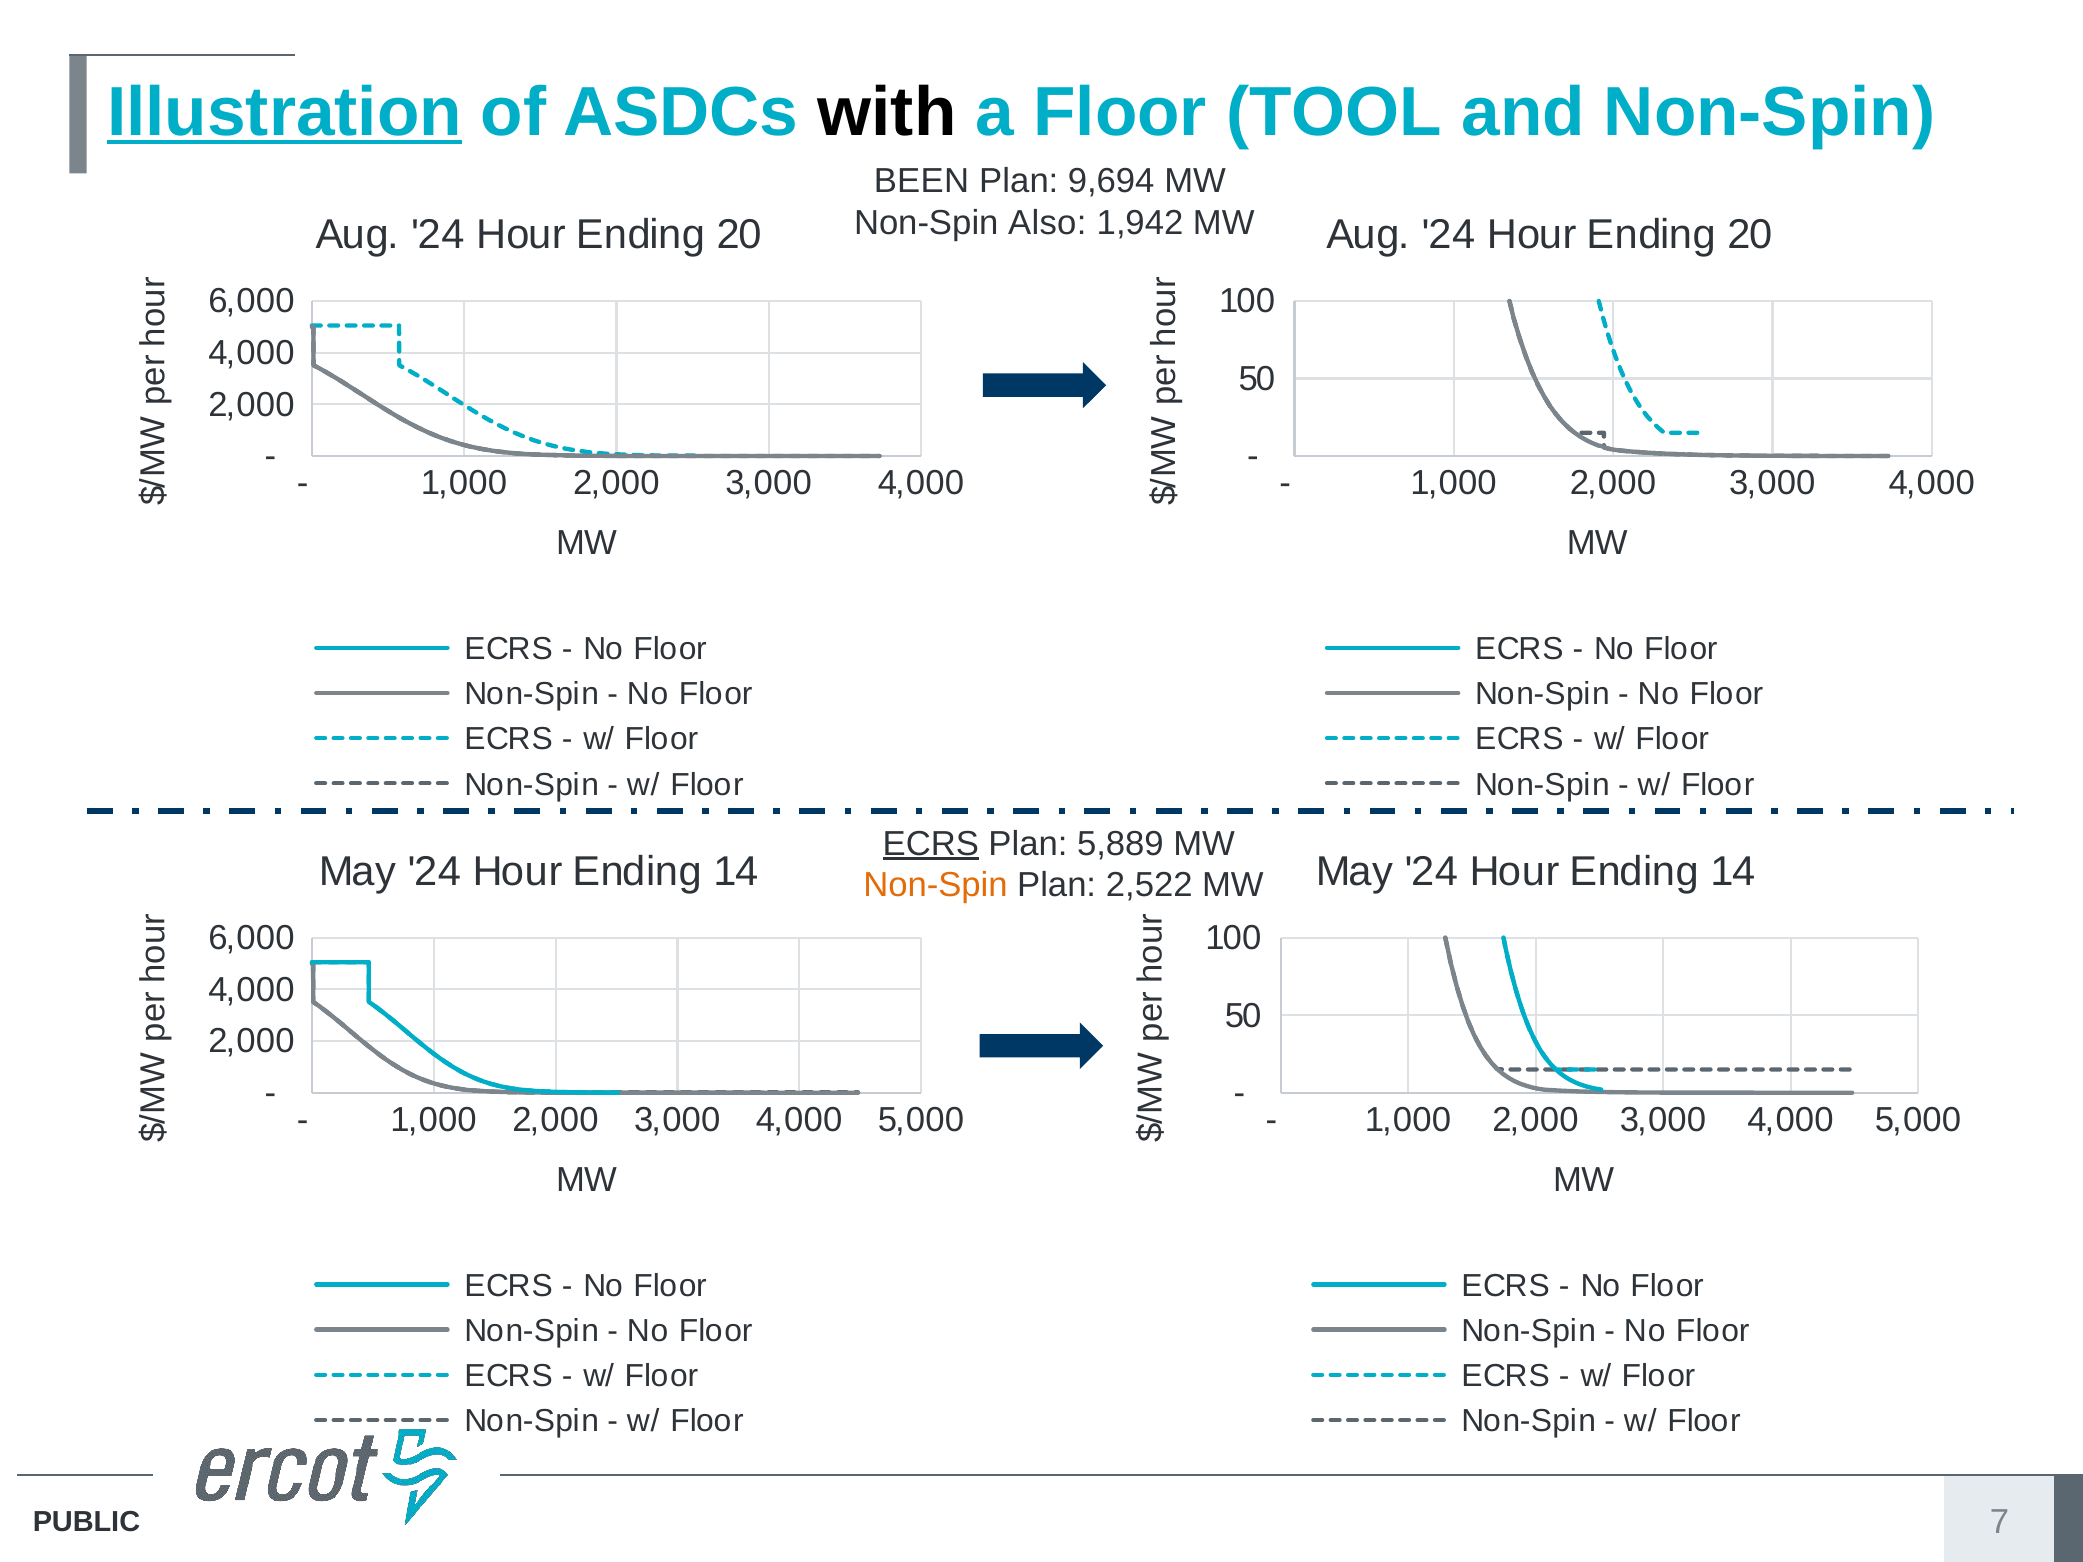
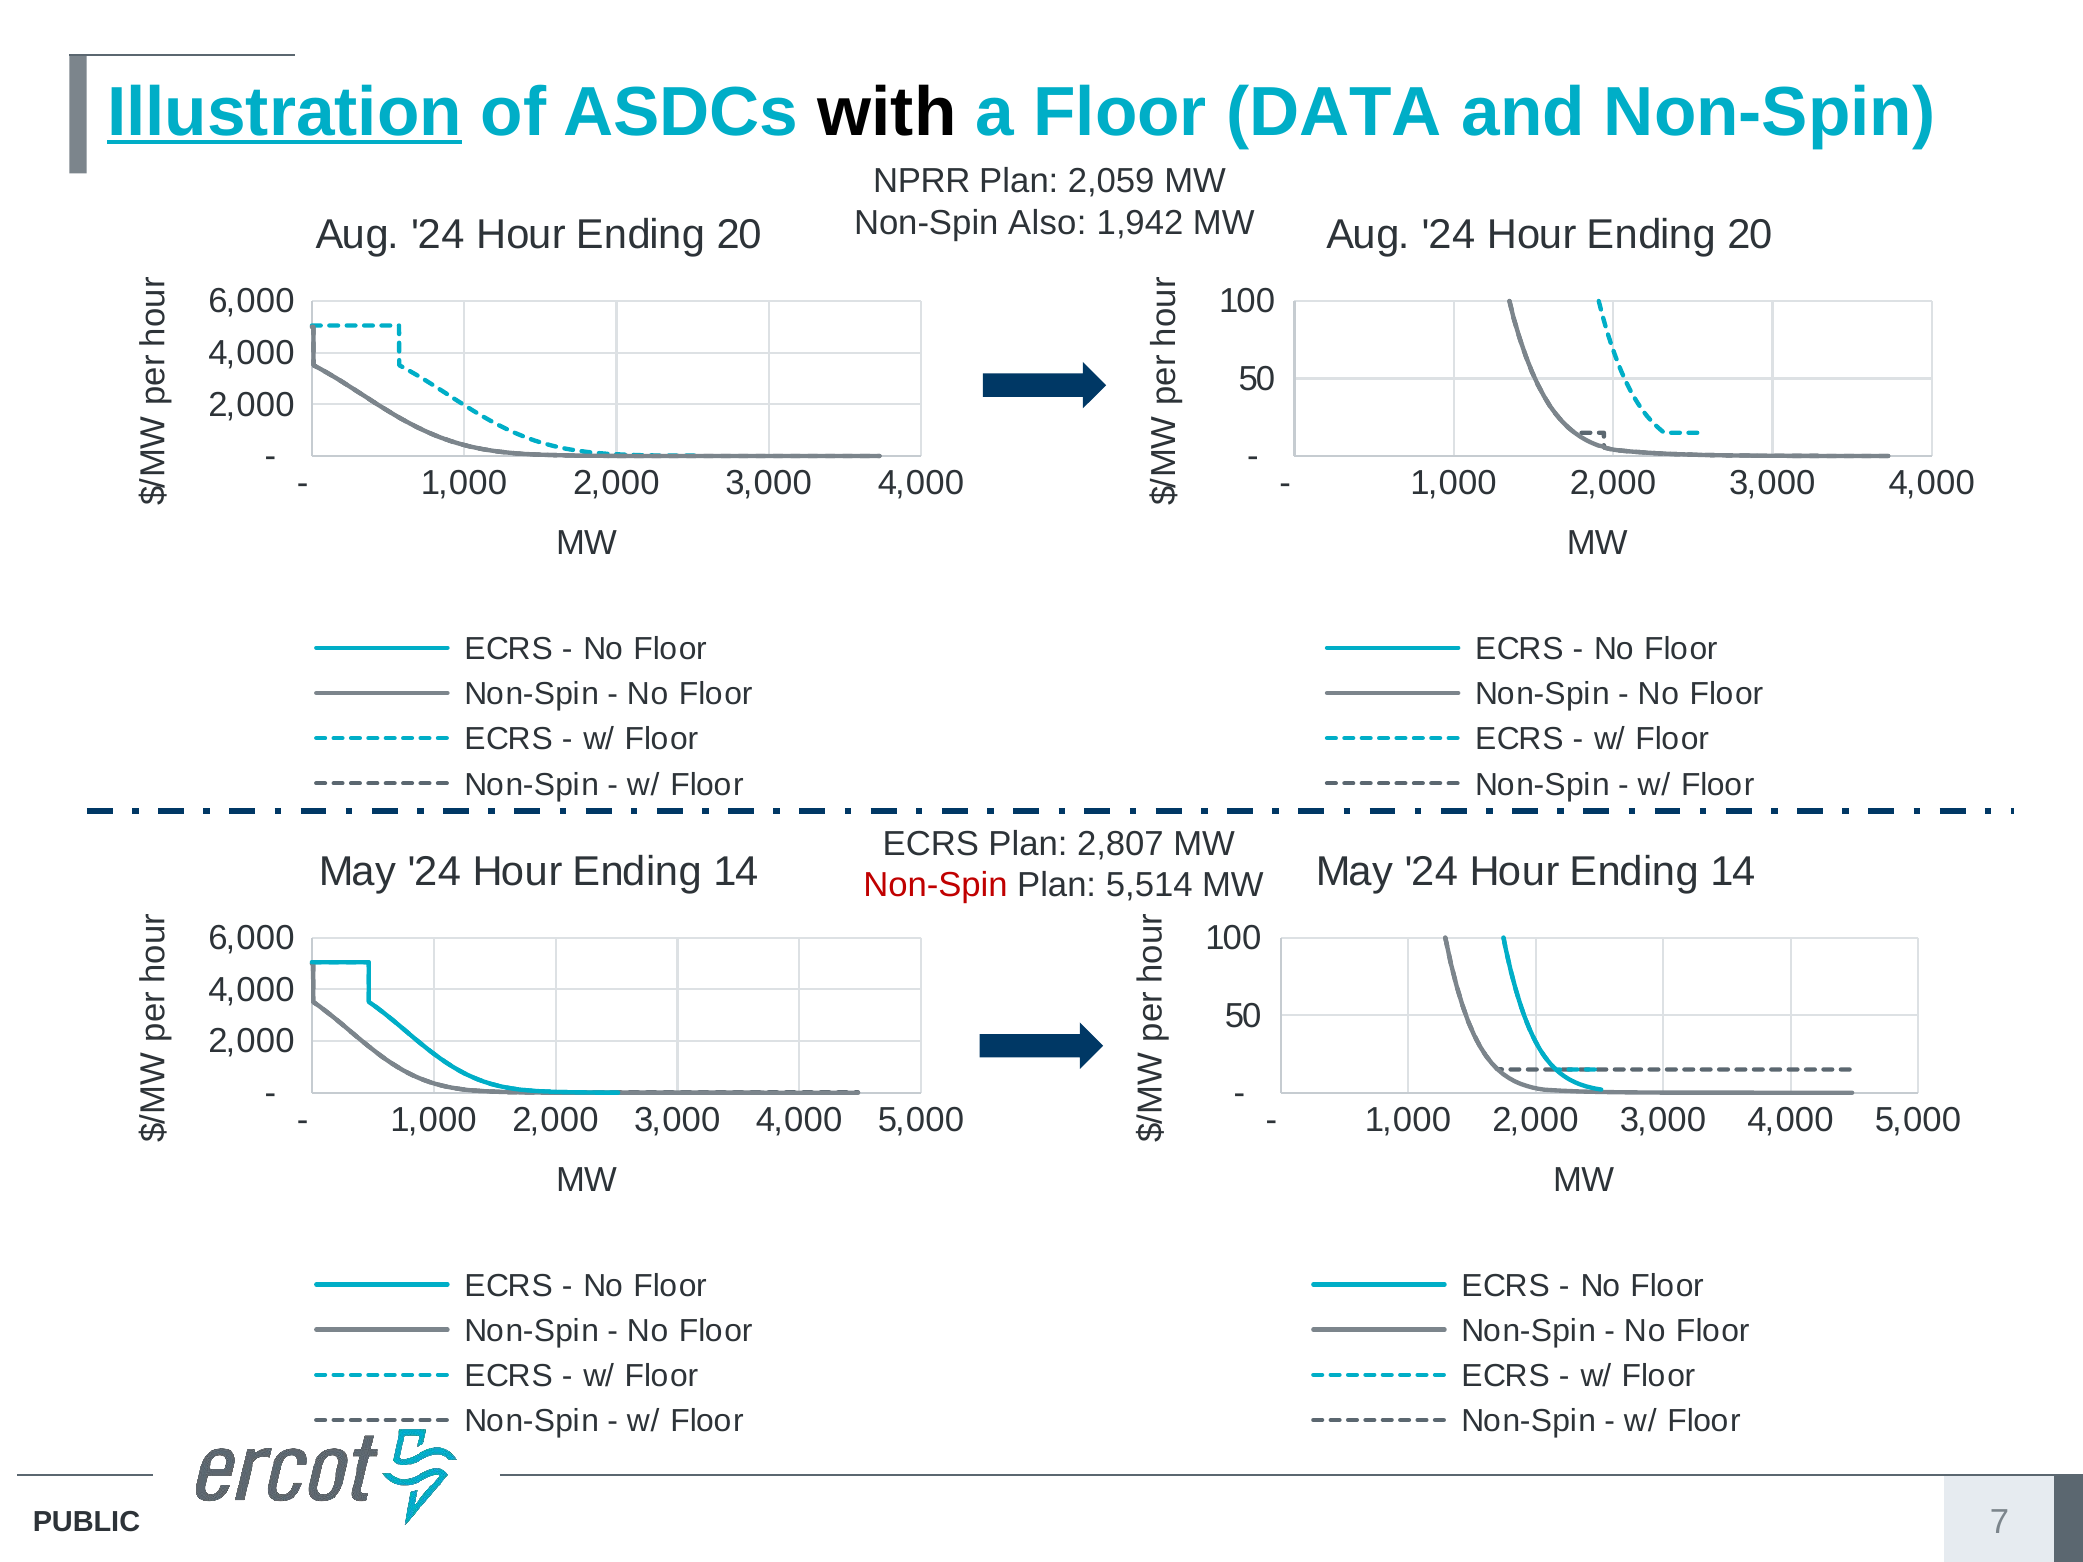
TOOL: TOOL -> DATA (1334, 112)
BEEN: BEEN -> NPRR (922, 181)
9,694: 9,694 -> 2,059 (1111, 181)
ECRS underline: present -> none (931, 844)
5,889: 5,889 -> 2,807 (1120, 844)
Non-Spin colour: orange -> red (935, 885)
2,522: 2,522 -> 5,514 (1149, 885)
